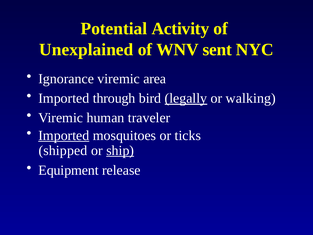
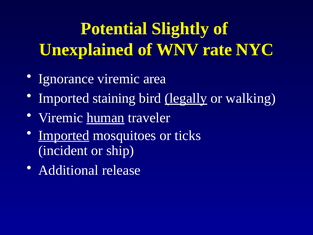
Activity: Activity -> Slightly (180, 29)
sent: sent -> rate (217, 49)
through: through -> staining (114, 98)
human underline: none -> present (105, 118)
shipped: shipped -> incident (63, 150)
ship underline: present -> none (120, 150)
Equipment: Equipment -> Additional (68, 170)
